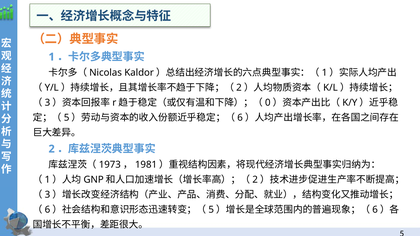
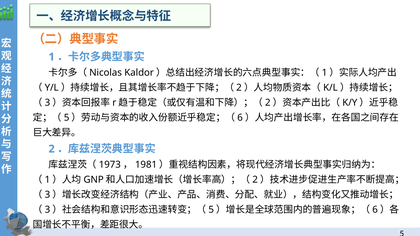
0: 0 -> 2 (268, 103)
6: 6 -> 3 (47, 210)
